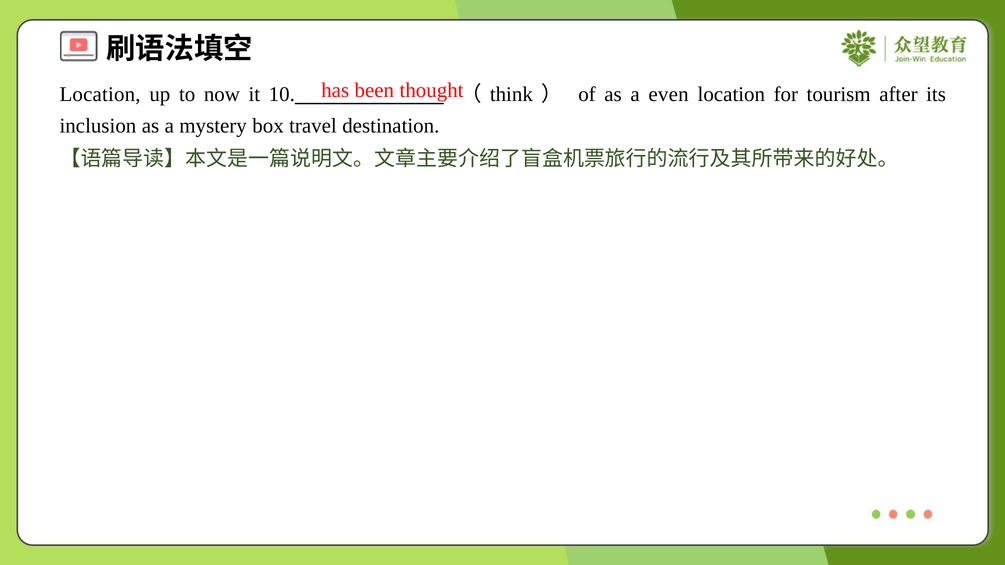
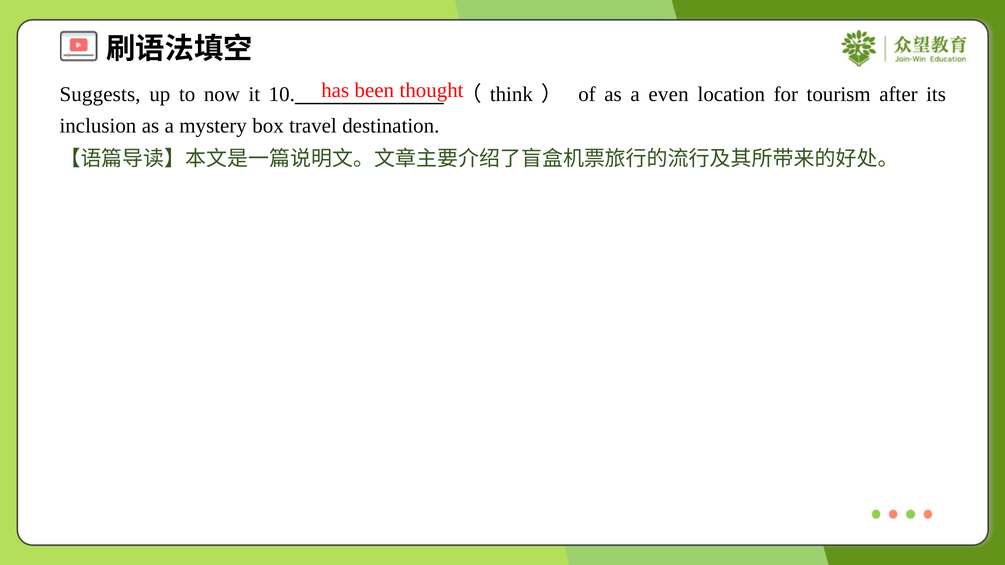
Location: Location -> Suggests (100, 94)
